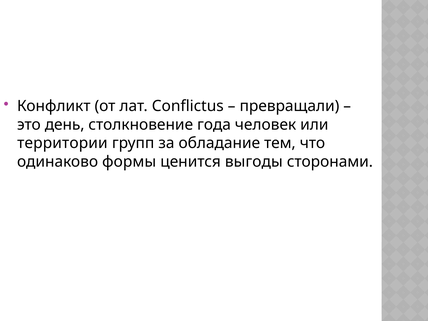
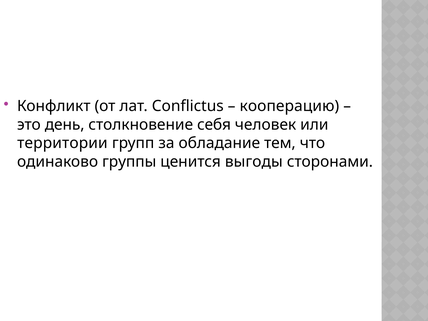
превращали: превращали -> кооперацию (289, 106)
года: года -> себя (214, 125)
формы: формы -> группы (129, 162)
